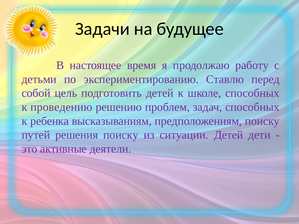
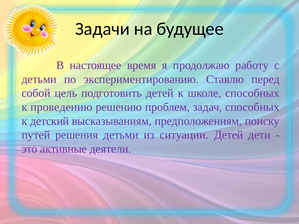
ребенка: ребенка -> детский (50, 121)
решения поиску: поиску -> детьми (121, 135)
